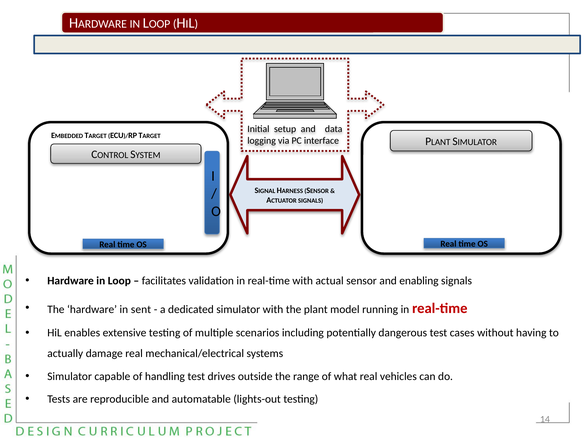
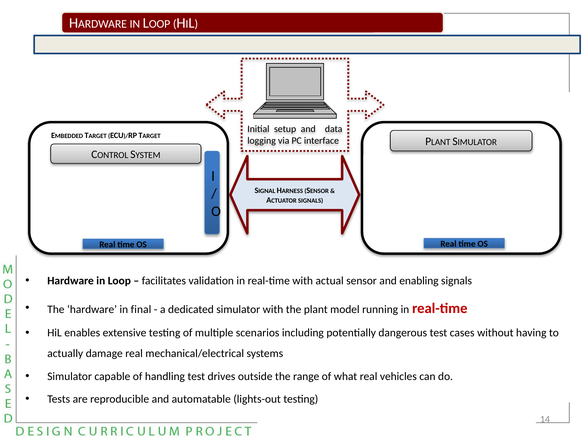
sent: sent -> final (141, 309)
